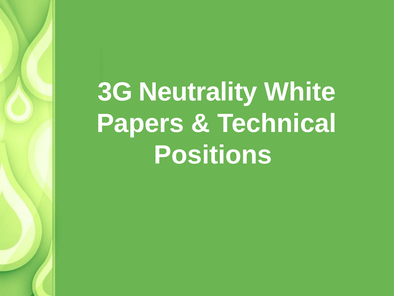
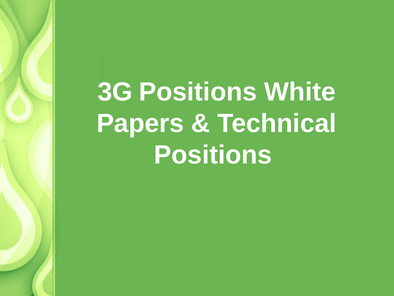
3G Neutrality: Neutrality -> Positions (198, 92)
